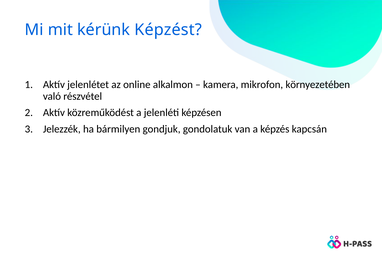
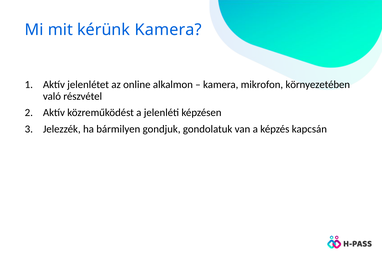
kérünk Képzést: Képzést -> Kamera (168, 30)
